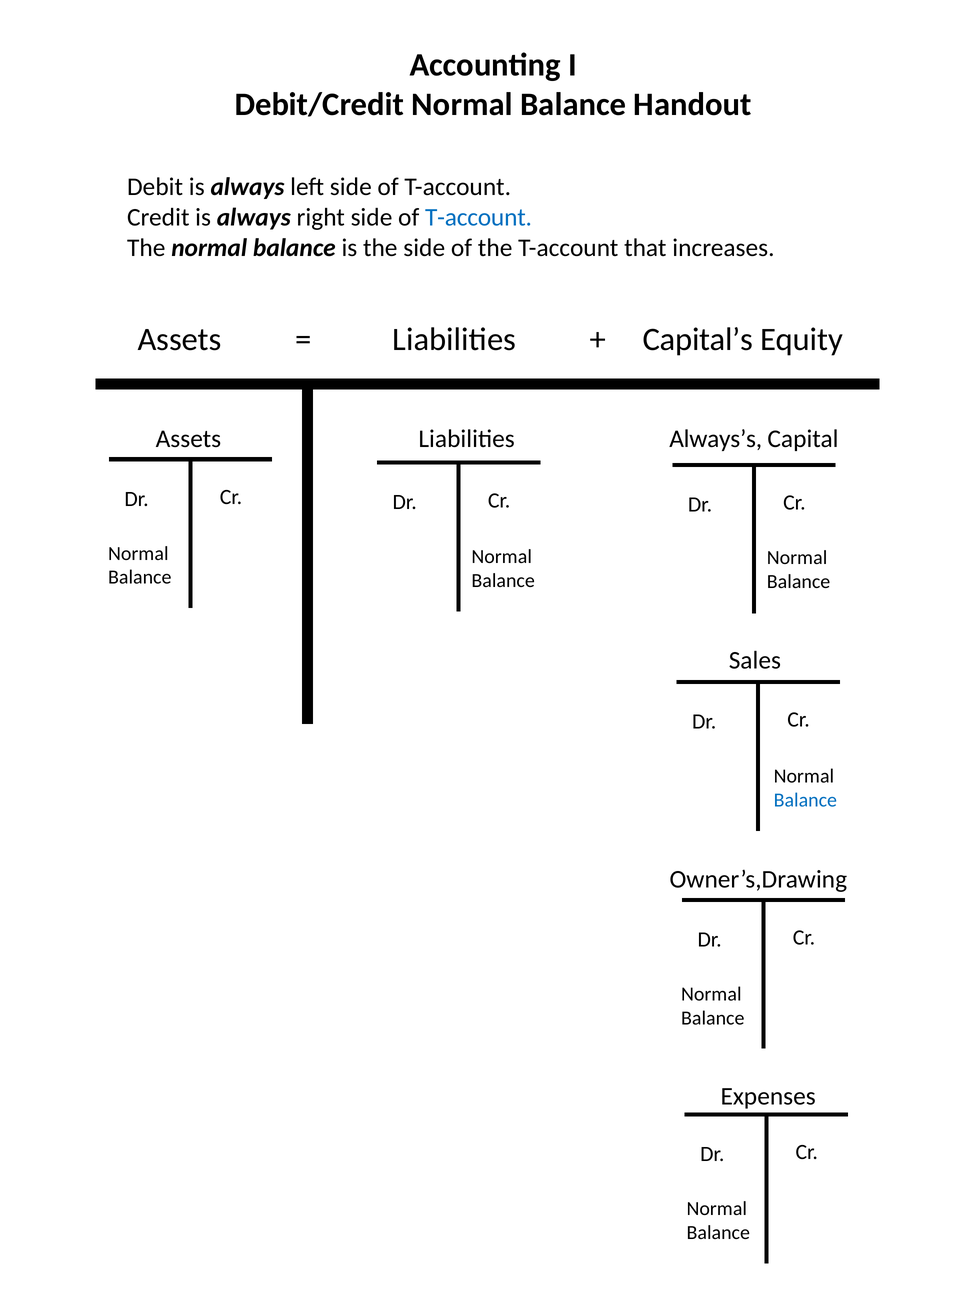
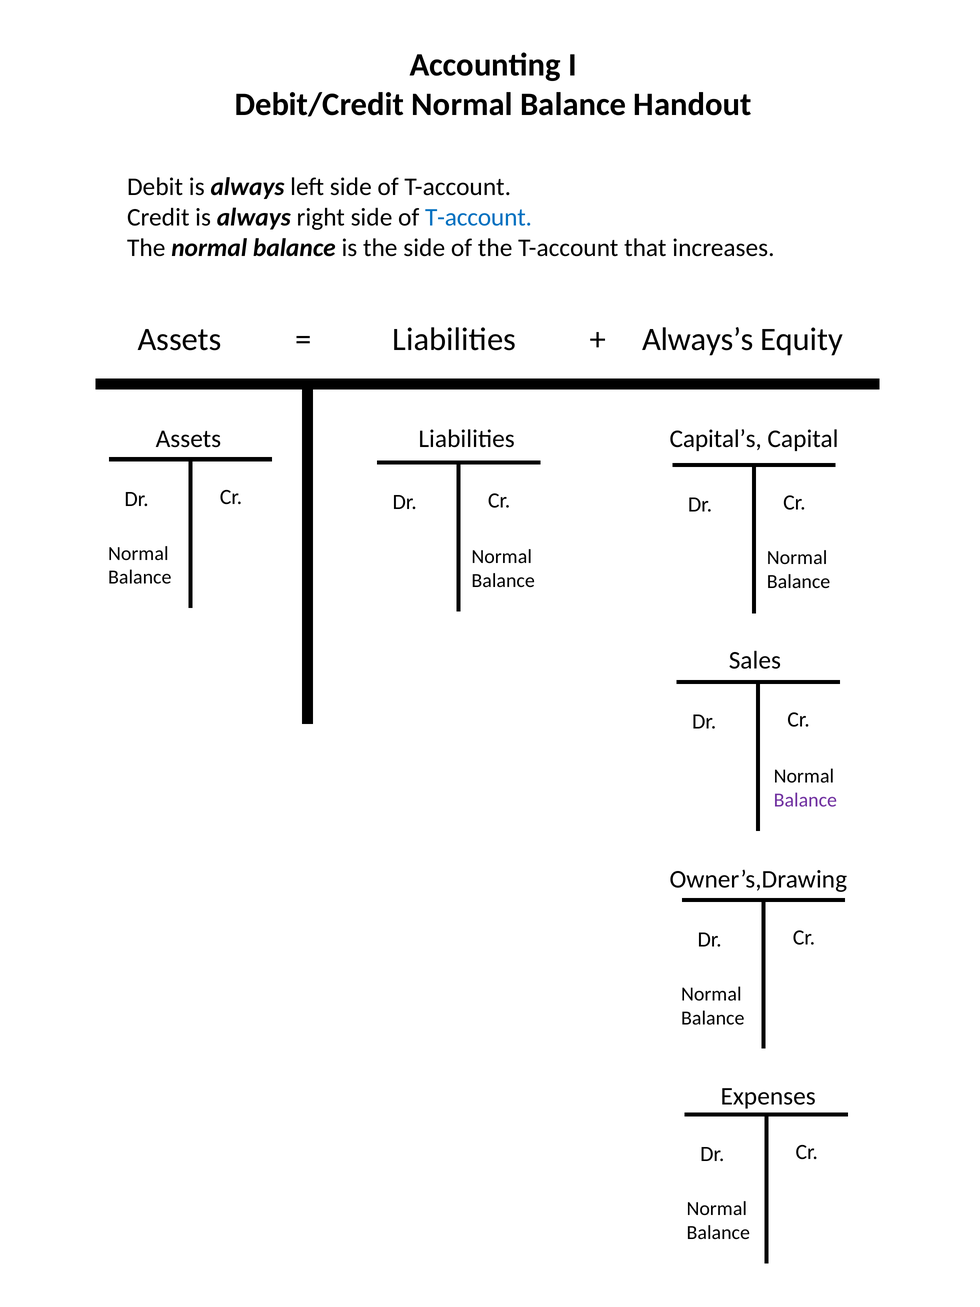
Capital’s: Capital’s -> Always’s (698, 339)
Always’s: Always’s -> Capital’s (716, 439)
Balance colour: blue -> purple (805, 800)
